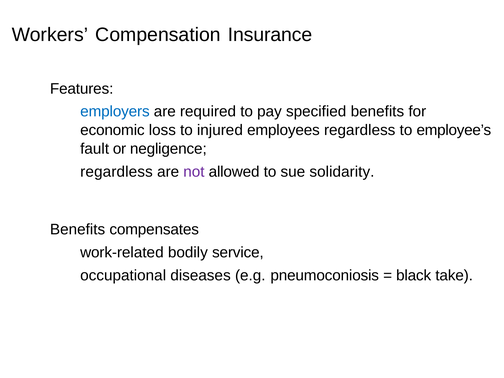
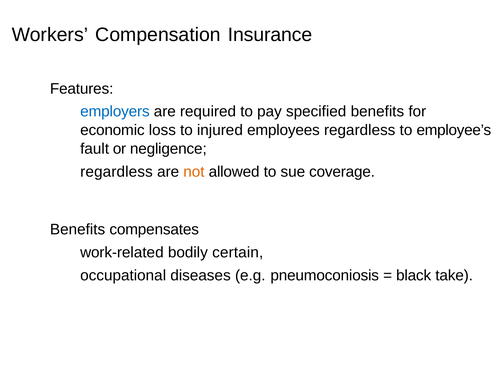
not colour: purple -> orange (194, 172)
solidarity: solidarity -> coverage (342, 172)
service: service -> certain (238, 253)
